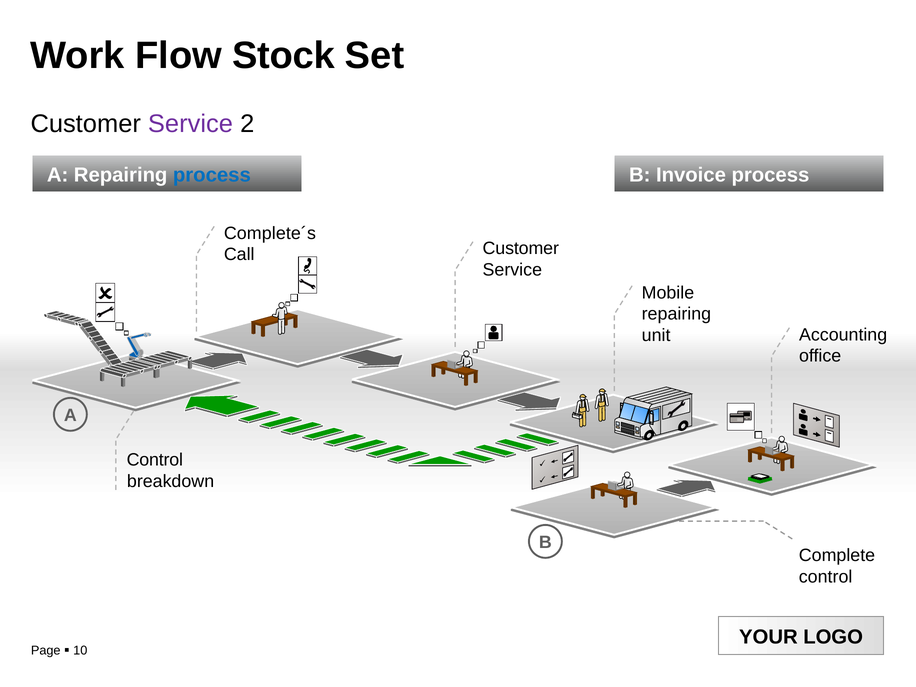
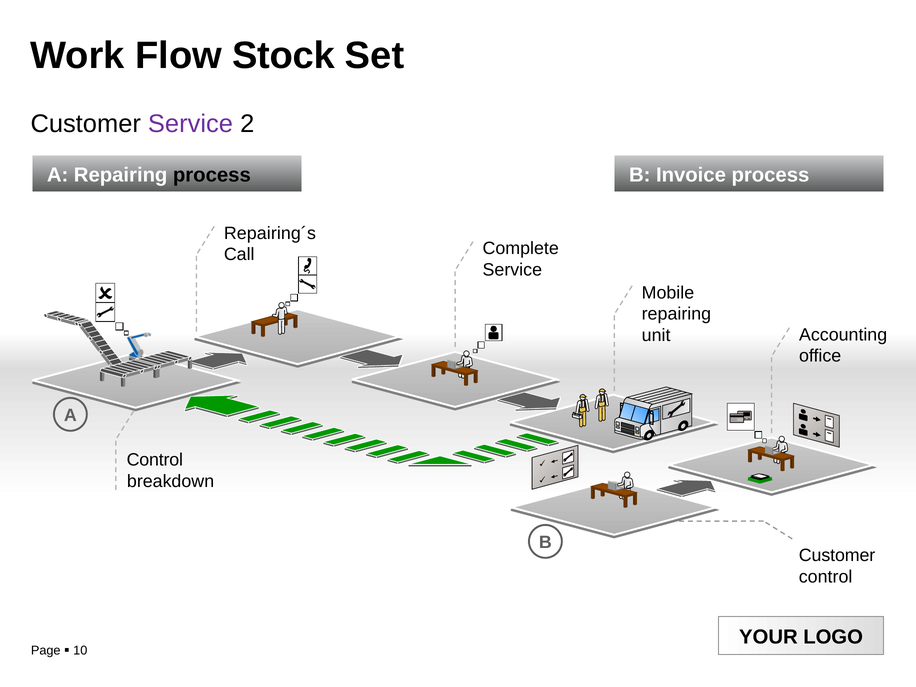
process colour: blue -> black (212, 175)
Complete´s: Complete´s -> Repairing´s (270, 233)
Call Customer: Customer -> Complete (521, 249)
Complete: Complete -> Customer (837, 555)
